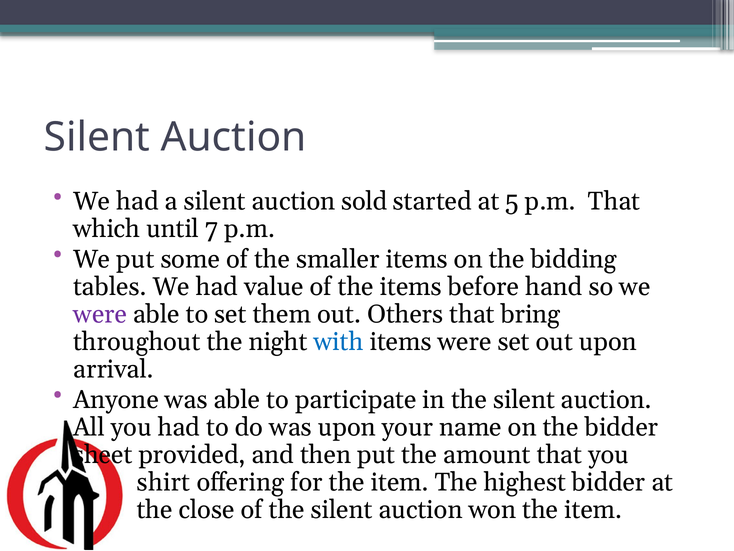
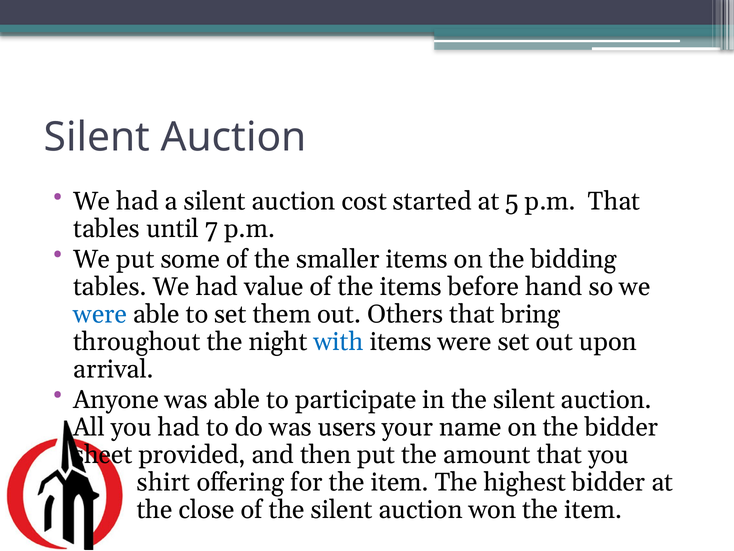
sold: sold -> cost (364, 201)
which: which -> tables (107, 229)
were colour: purple -> blue (100, 314)
was upon: upon -> users (347, 427)
